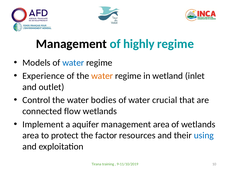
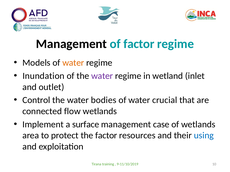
of highly: highly -> factor (139, 44)
water colour: blue -> orange (73, 63)
Experience: Experience -> Inundation (44, 76)
water colour: orange -> purple (102, 76)
aquifer: aquifer -> surface (86, 125)
management area: area -> case (161, 125)
